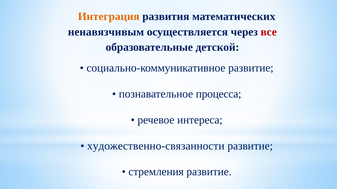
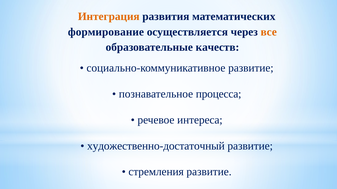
ненавязчивым: ненавязчивым -> формирование (106, 32)
все colour: red -> orange (269, 32)
детской: детской -> качеств (217, 47)
художественно-связанности: художественно-связанности -> художественно-достаточный (156, 146)
